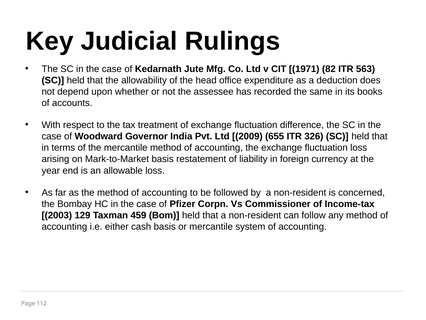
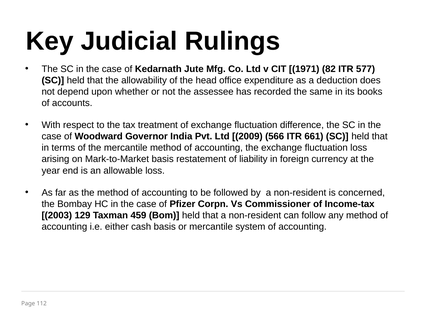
563: 563 -> 577 (366, 69)
655: 655 -> 566 (275, 136)
326: 326 -> 661 (314, 136)
